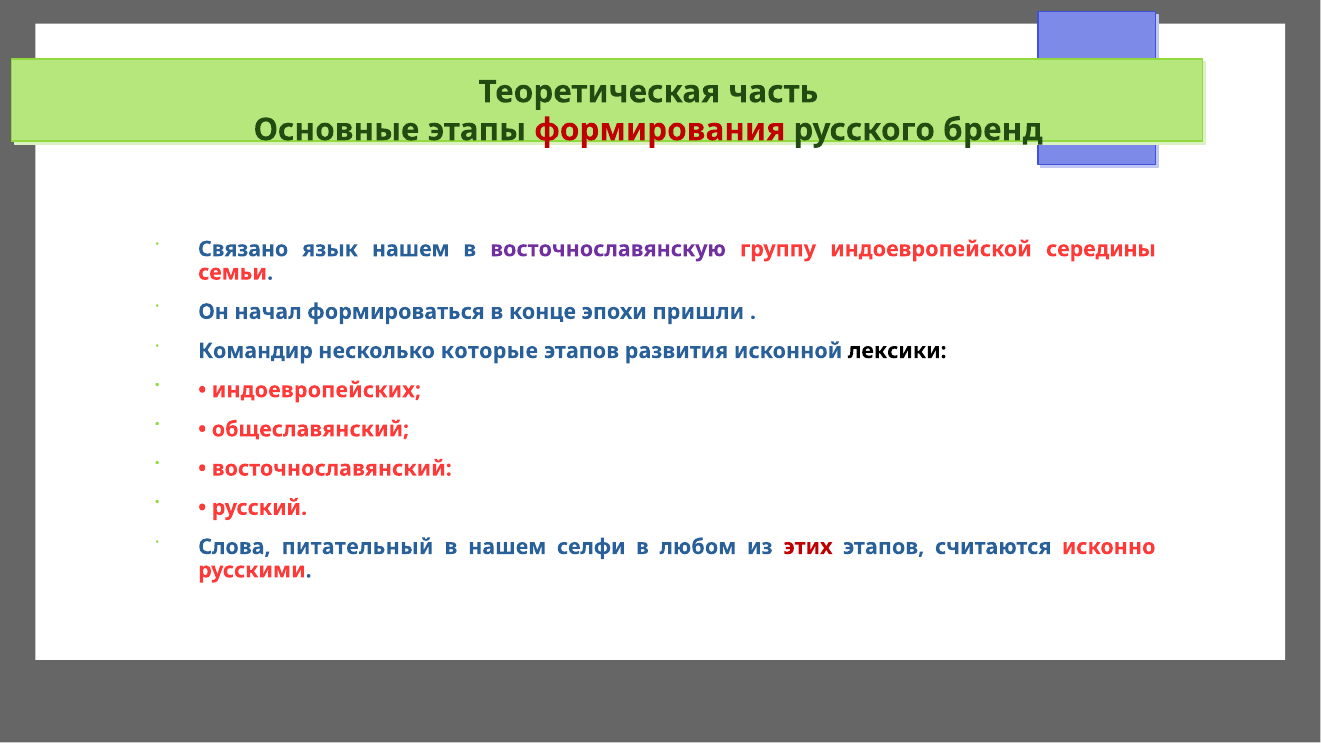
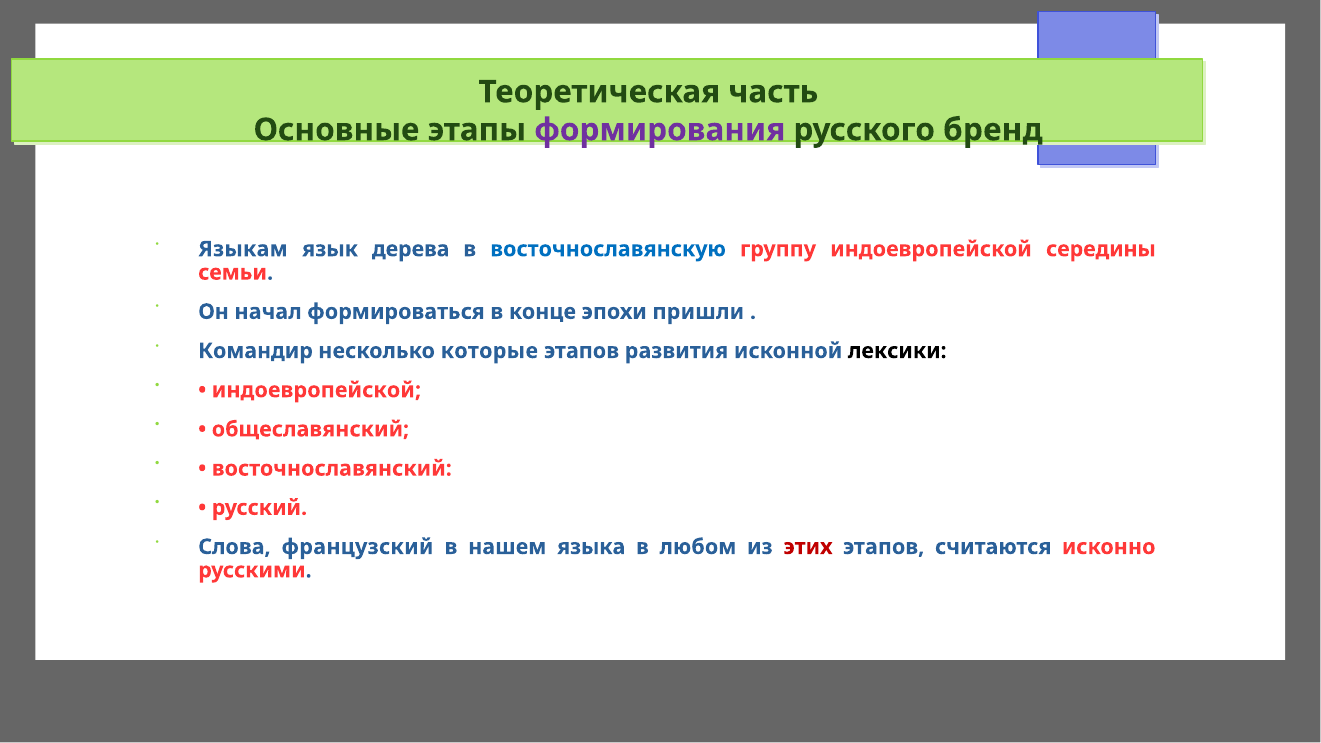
формирования colour: red -> purple (660, 130)
Связано: Связано -> Языкам (243, 249)
язык нашем: нашем -> дерева (411, 249)
восточнославянскую colour: purple -> blue (608, 249)
индоевропейских: индоевропейских -> индоевропейской (316, 390)
питательный: питательный -> французский (357, 547)
селфи: селфи -> языка (591, 547)
